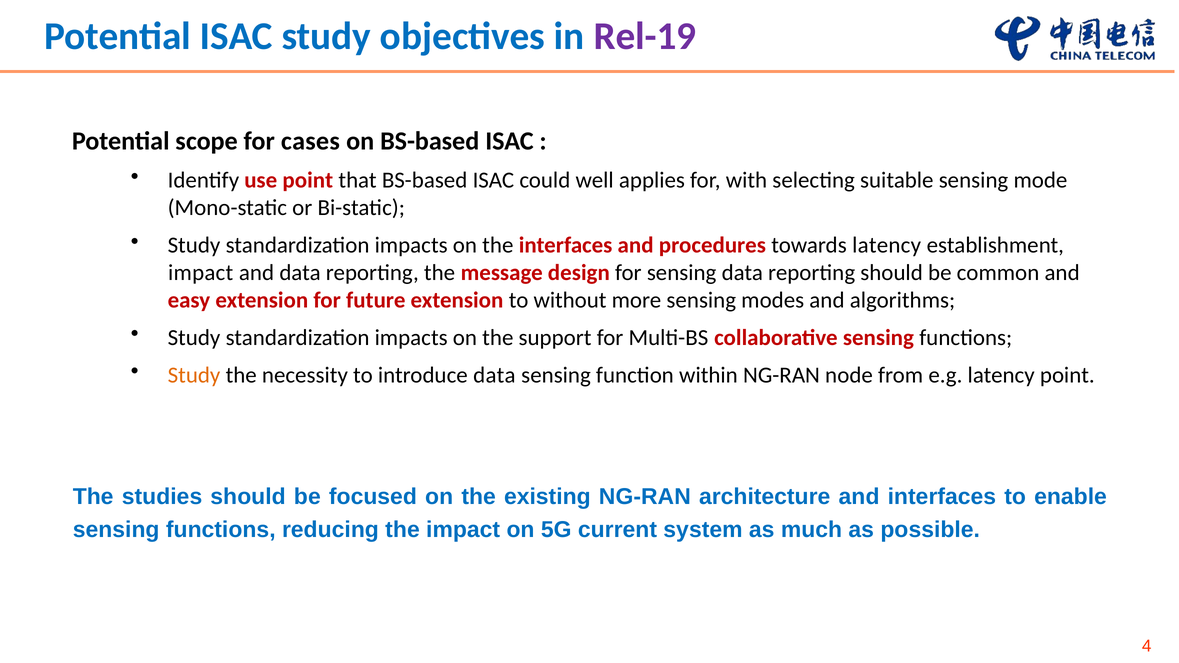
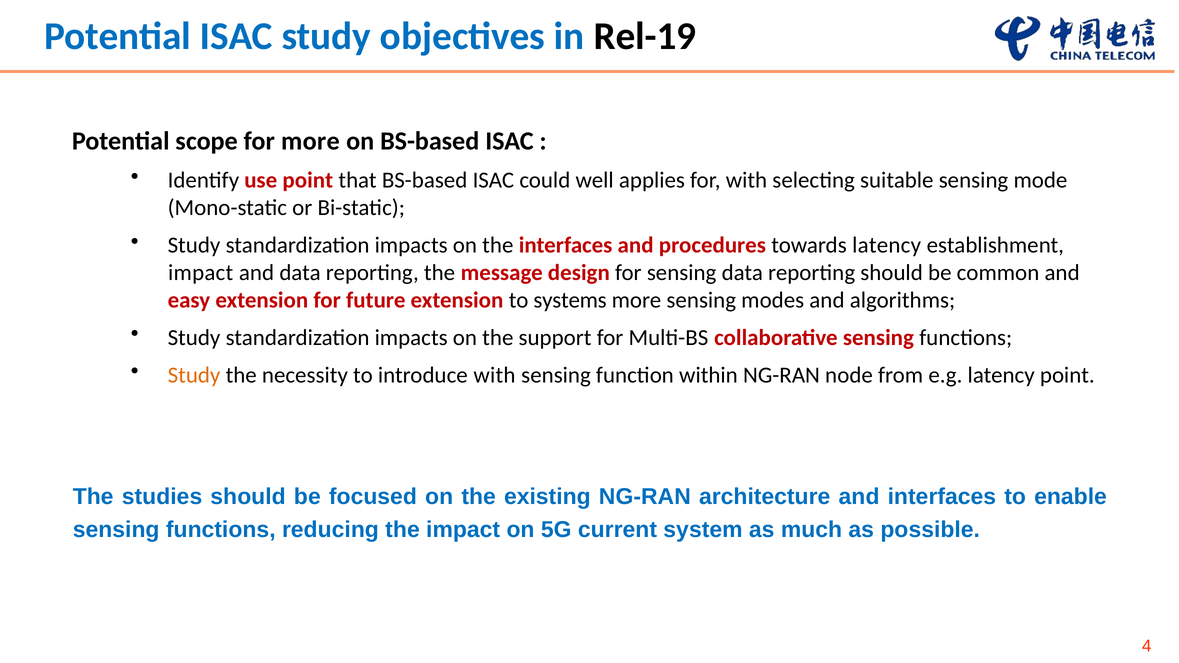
Rel-19 colour: purple -> black (645, 36)
for cases: cases -> more (310, 141)
without: without -> systems (570, 300)
introduce data: data -> with (494, 375)
